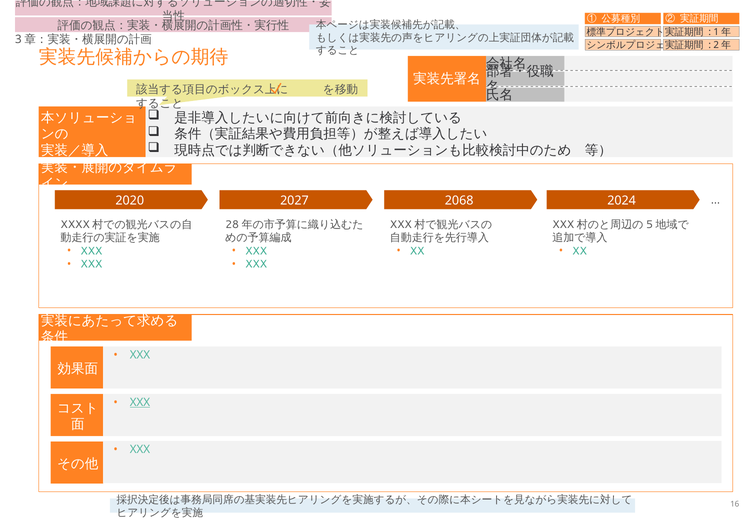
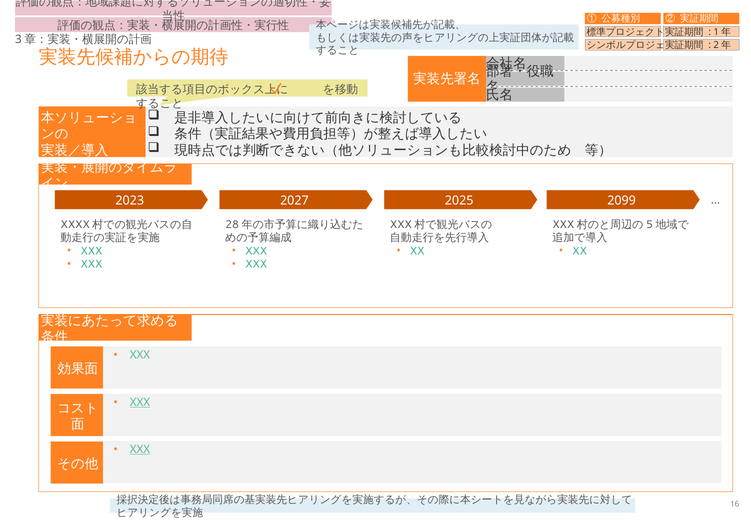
2020: 2020 -> 2023 (130, 201)
2068: 2068 -> 2025 (459, 201)
2024: 2024 -> 2099 (622, 201)
XXX underline: none -> present (140, 449)
